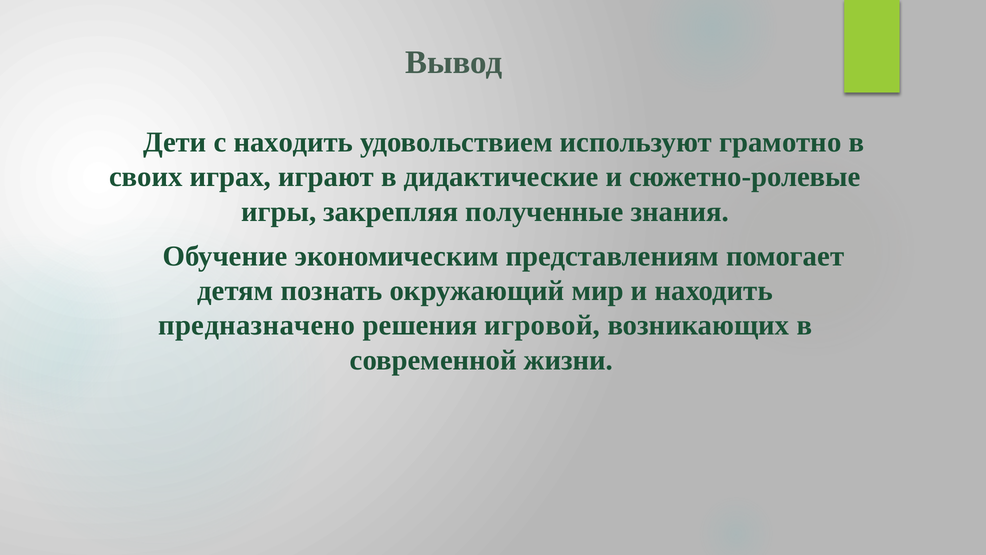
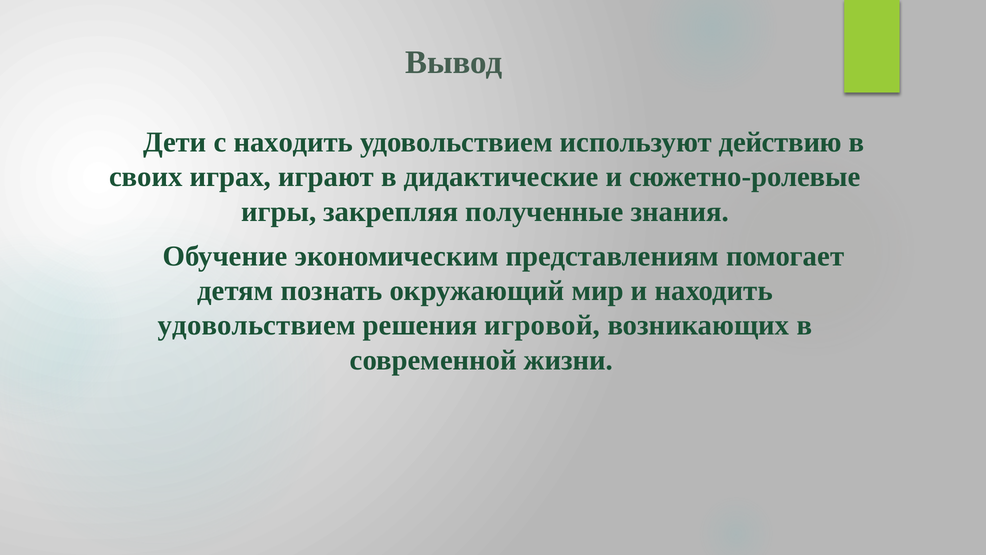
грамотно: грамотно -> действию (780, 142)
предназначено: предназначено -> удовольствием (257, 325)
